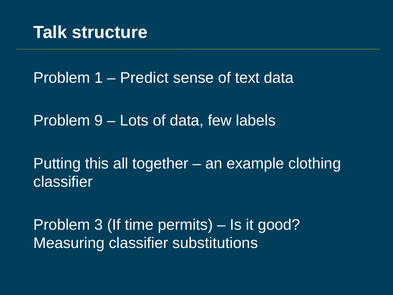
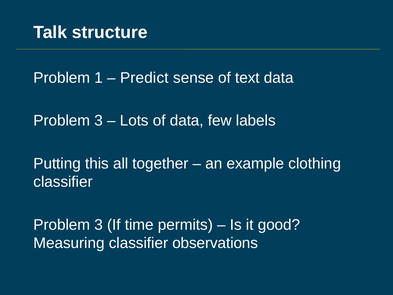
9: 9 -> 3 (99, 121)
substitutions: substitutions -> observations (215, 243)
